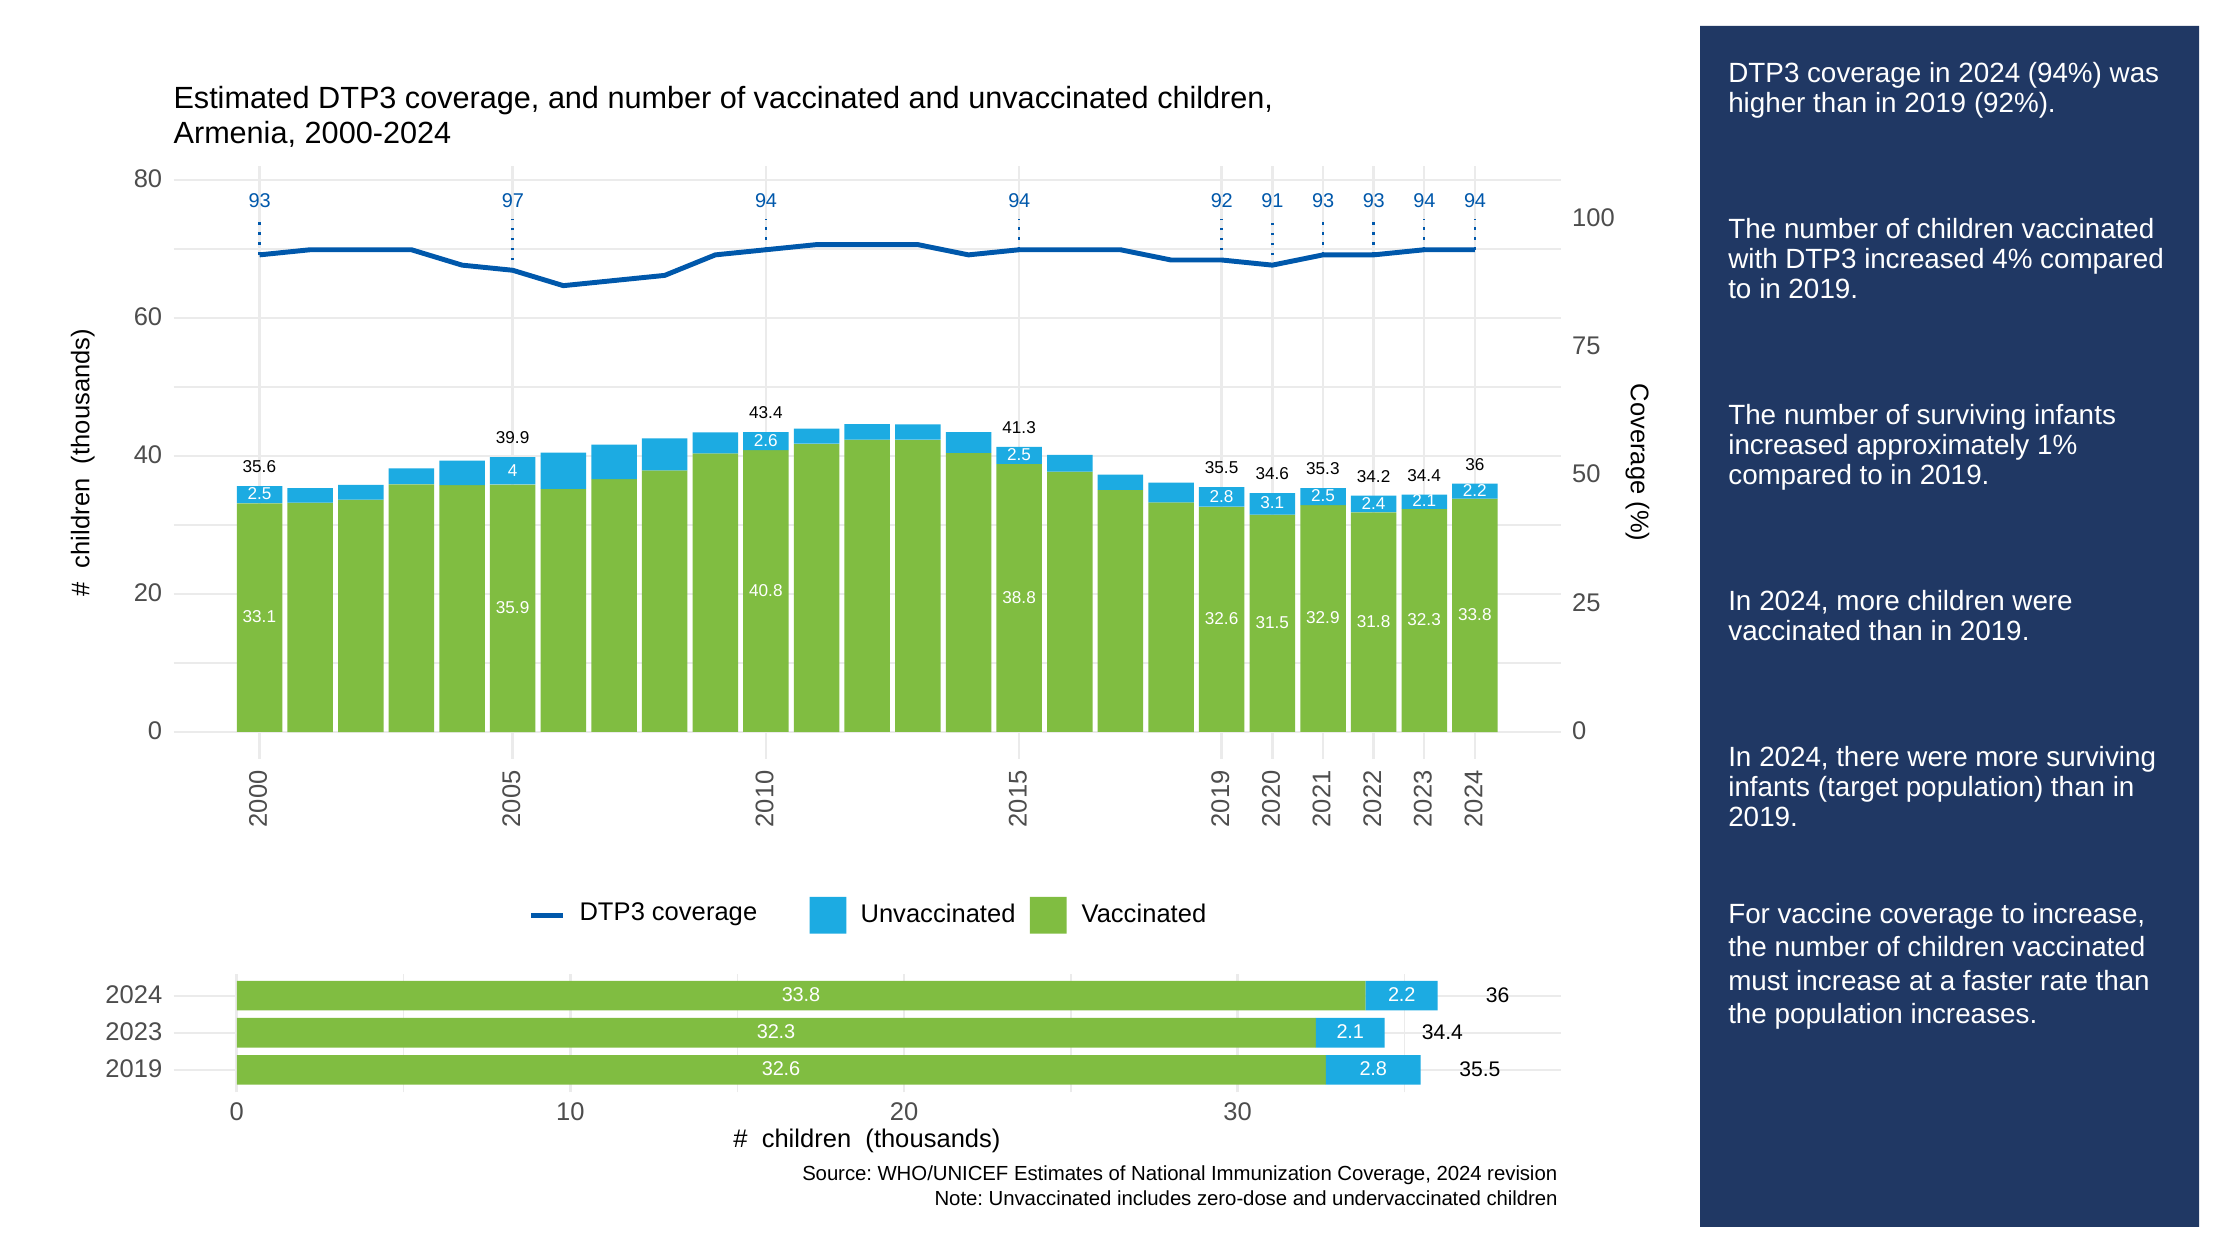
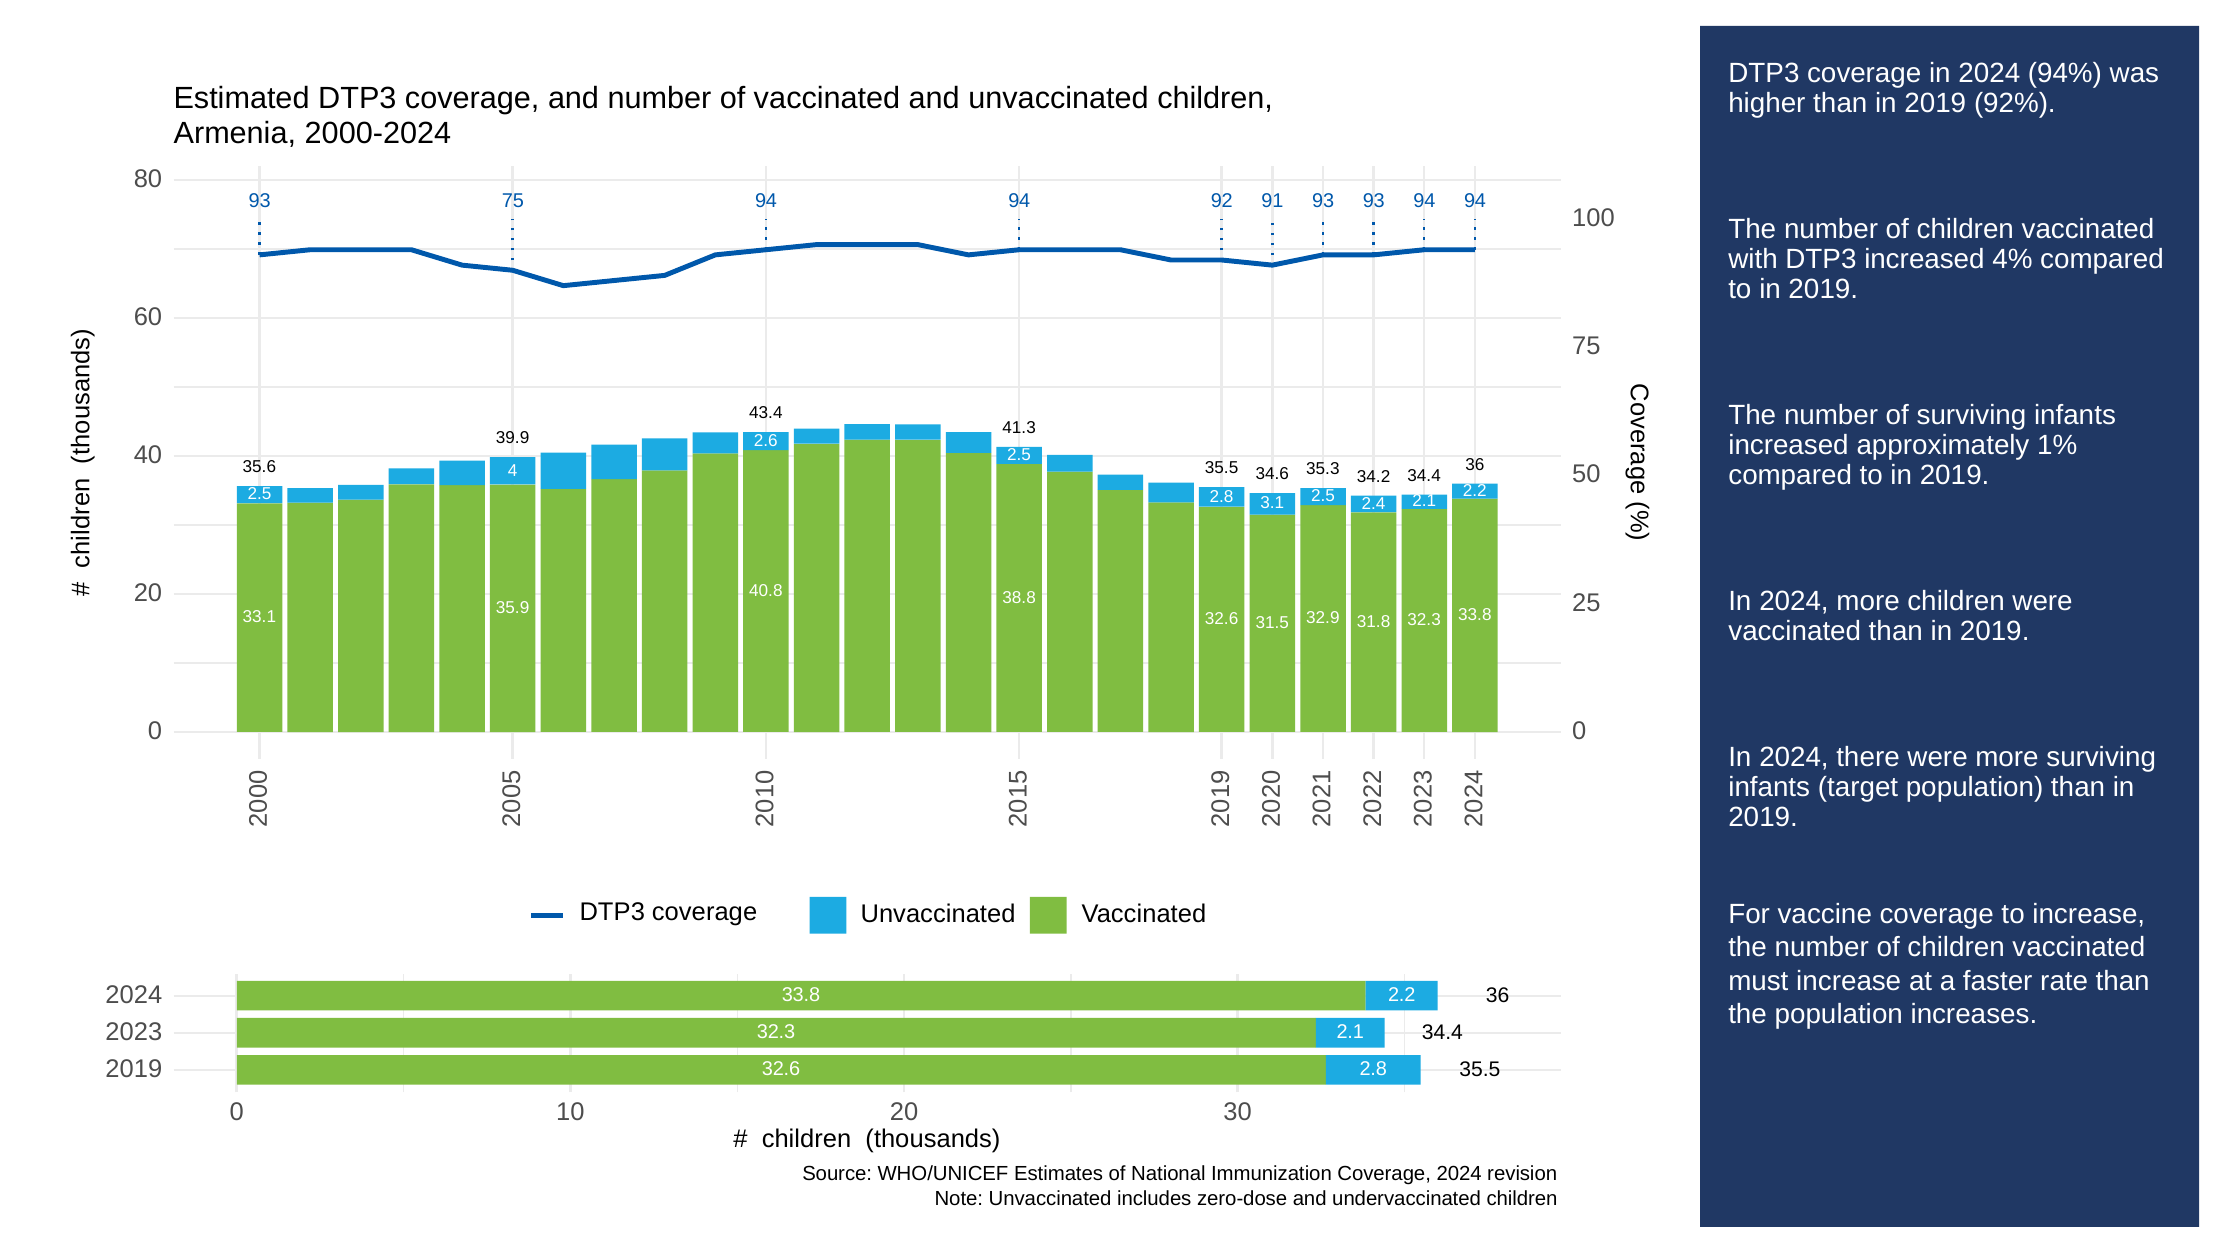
93 97: 97 -> 75 (513, 201)
